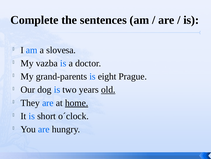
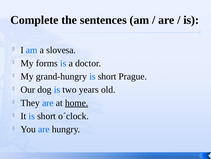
vazba: vazba -> forms (47, 63)
grand-parents: grand-parents -> grand-hungry (61, 76)
eight: eight -> short (107, 76)
old underline: present -> none (108, 89)
